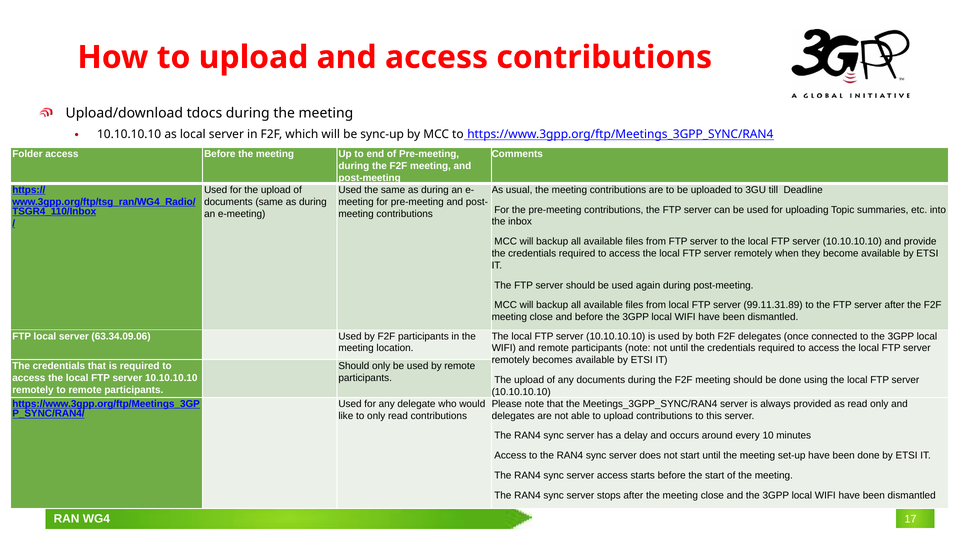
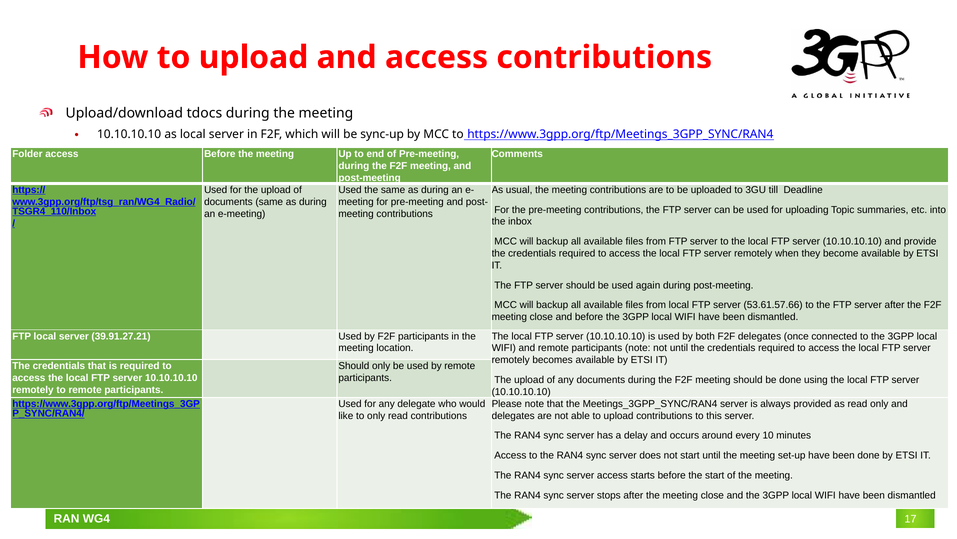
99.11.31.89: 99.11.31.89 -> 53.61.57.66 (773, 305)
63.34.09.06: 63.34.09.06 -> 39.91.27.21 (121, 336)
